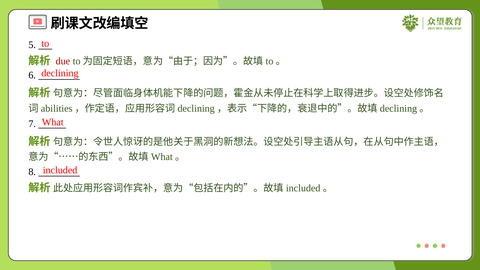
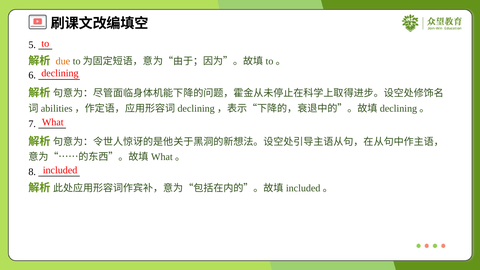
due colour: red -> orange (63, 61)
